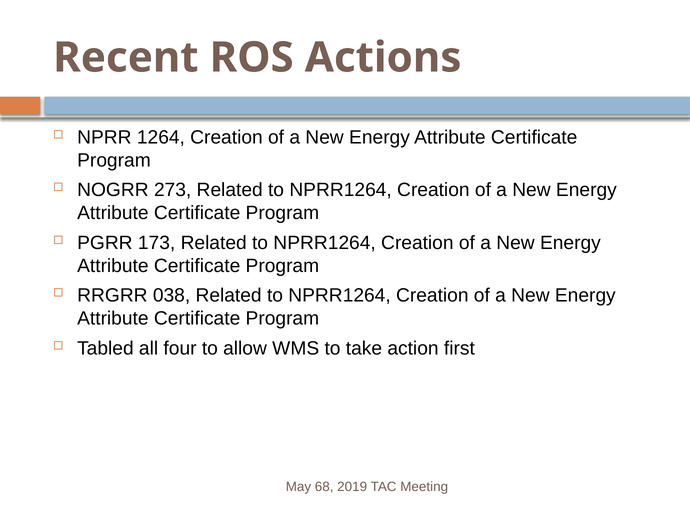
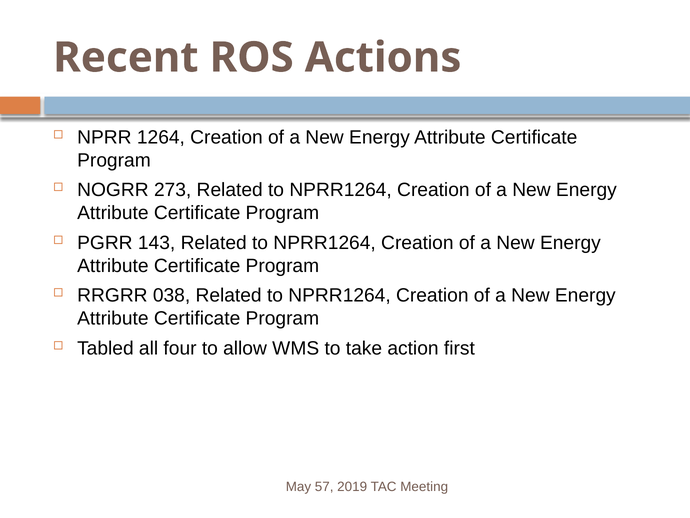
173: 173 -> 143 (157, 243)
68: 68 -> 57 (324, 486)
